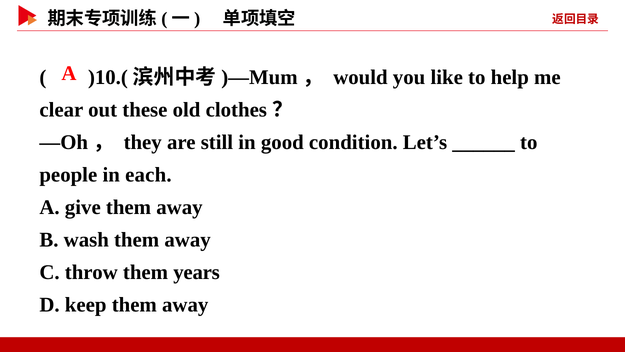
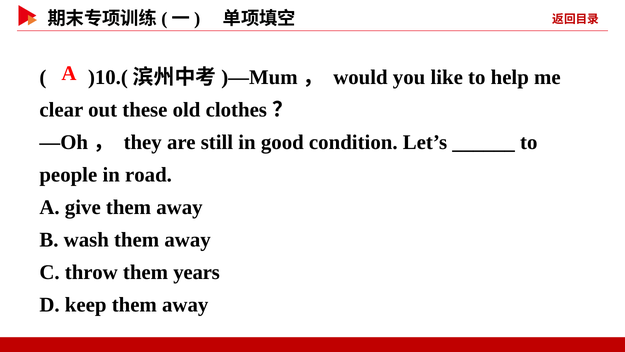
each: each -> road (148, 175)
